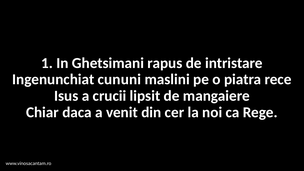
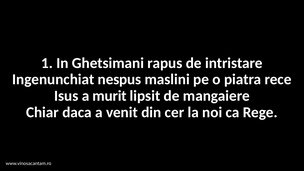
cununi: cununi -> nespus (120, 79)
crucii: crucii -> murit (110, 96)
